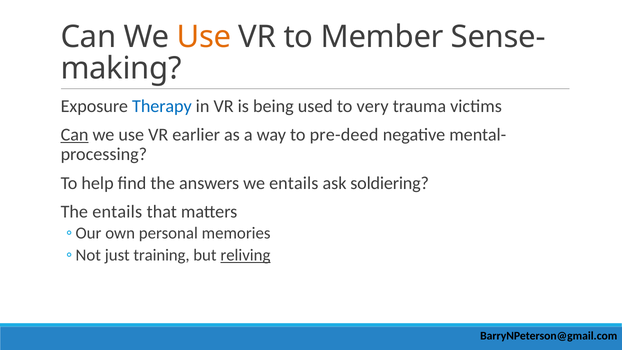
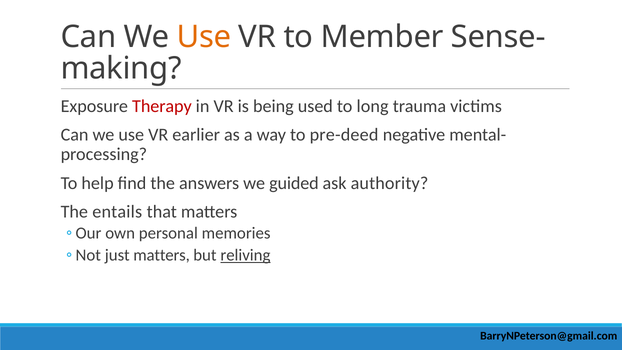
Therapy colour: blue -> red (162, 106)
very: very -> long (373, 106)
Can underline: present -> none (75, 135)
we entails: entails -> guided (294, 183)
soldiering: soldiering -> authority (389, 183)
just training: training -> matters (162, 255)
